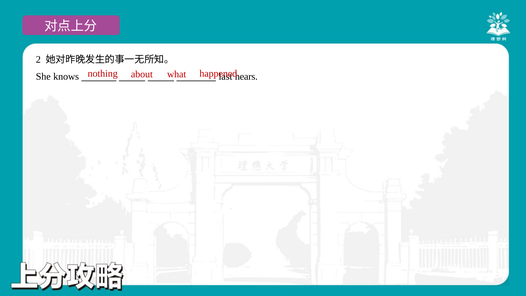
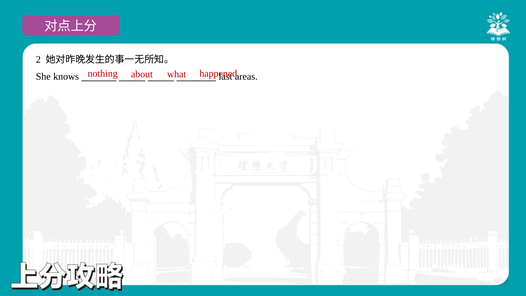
hears: hears -> areas (246, 76)
